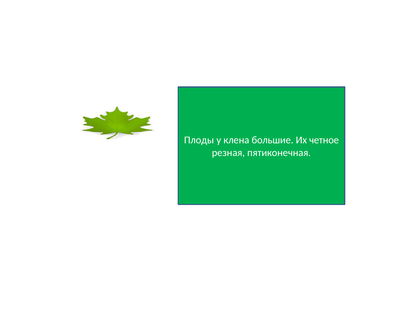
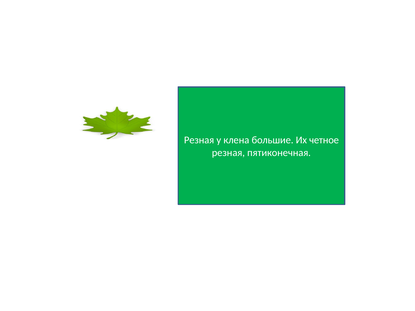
Плоды: Плоды -> Резная (199, 140)
